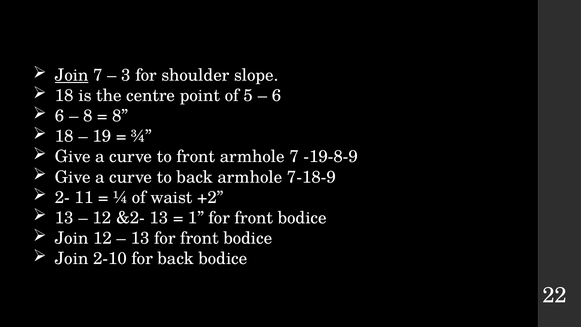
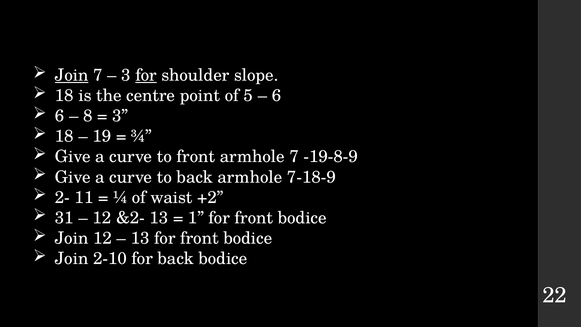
for underline: none -> present (146, 75)
8: 8 -> 3 (120, 116)
13: 13 -> 31 (64, 218)
